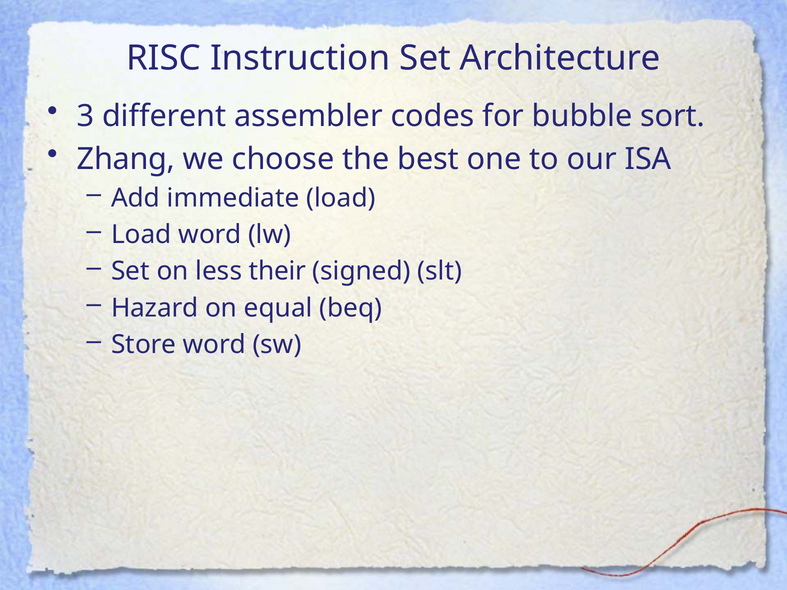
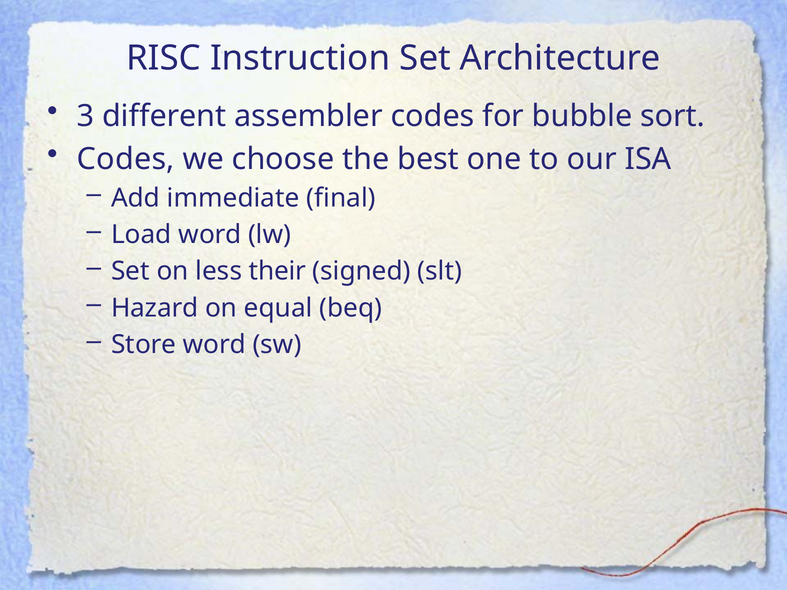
Zhang: Zhang -> Codes (126, 159)
immediate load: load -> final (341, 198)
